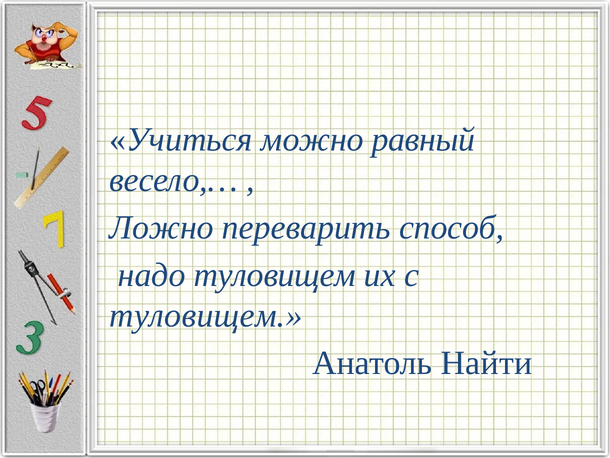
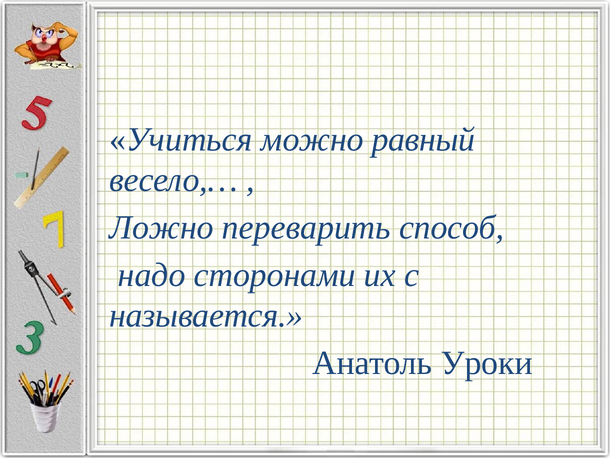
надо туловищем: туловищем -> сторонами (275, 275)
туловищем: туловищем -> называется (206, 315)
Найти: Найти -> Уроки (487, 363)
